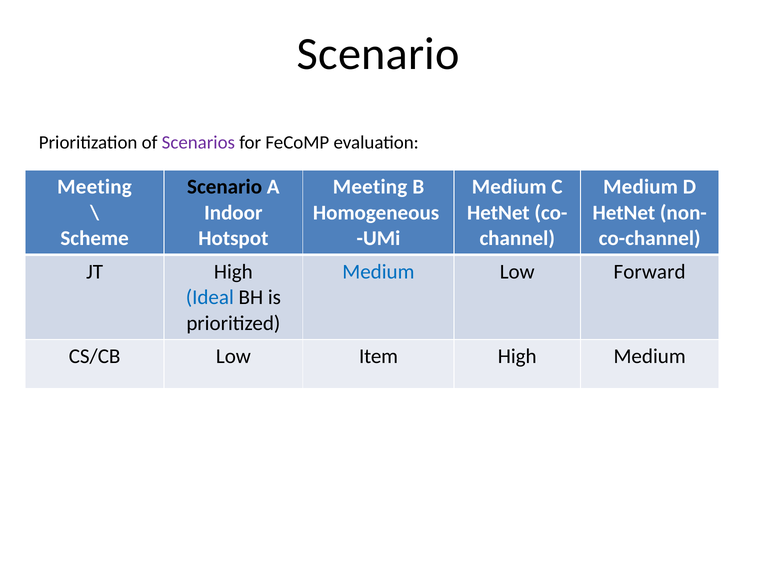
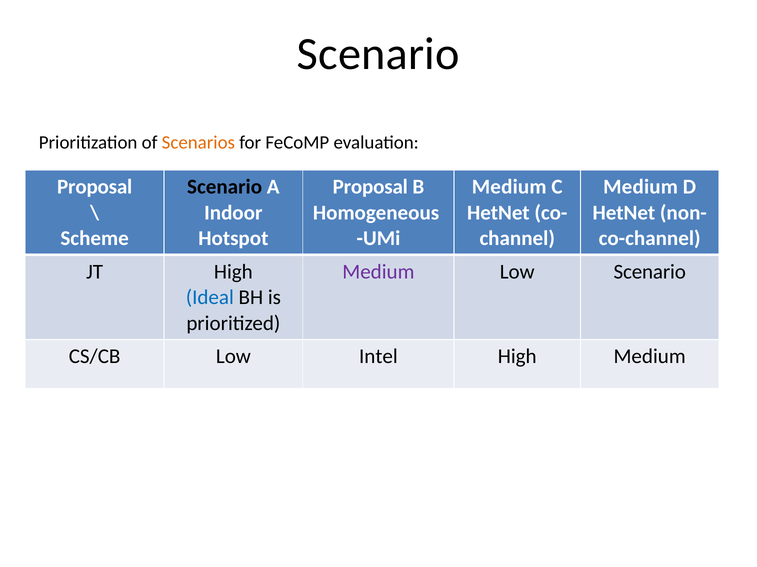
Scenarios colour: purple -> orange (198, 143)
Meeting: Meeting -> Proposal (95, 187)
Meeting: Meeting -> Proposal (370, 187)
Medium colour: blue -> purple (378, 272)
Low Forward: Forward -> Scenario (650, 272)
Item: Item -> Intel (378, 357)
